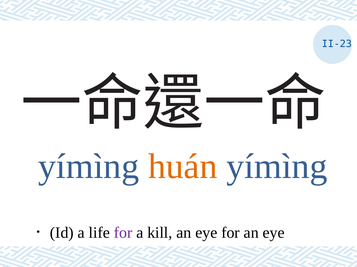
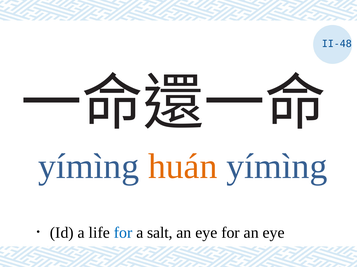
II-23: II-23 -> II-48 (337, 44)
for colour: purple -> blue (123, 233)
kill: kill -> salt (160, 233)
